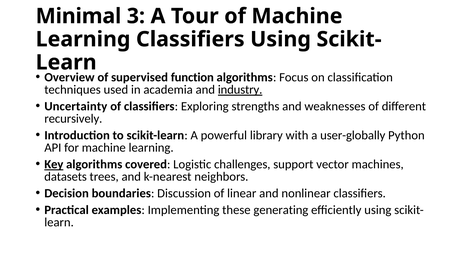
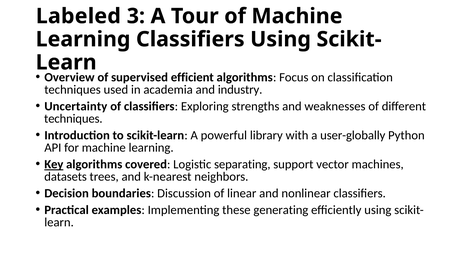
Minimal: Minimal -> Labeled (78, 16)
function: function -> efficient (192, 77)
industry underline: present -> none (240, 90)
recursively: recursively -> techniques (73, 119)
challenges: challenges -> separating (242, 164)
